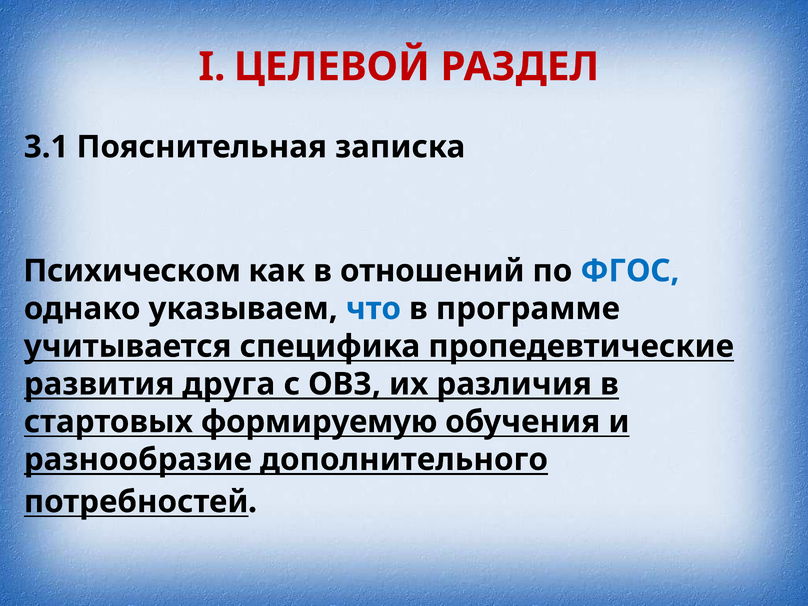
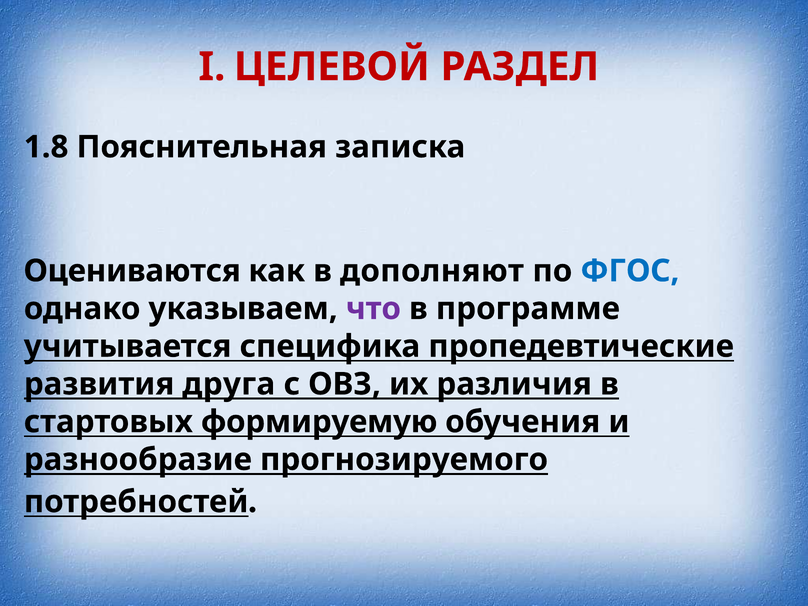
3.1: 3.1 -> 1.8 (46, 147)
Психическом: Психическом -> Оцениваются (132, 271)
отношений: отношений -> дополняют (432, 271)
что colour: blue -> purple (373, 309)
дополнительного: дополнительного -> прогнозируемого (404, 460)
